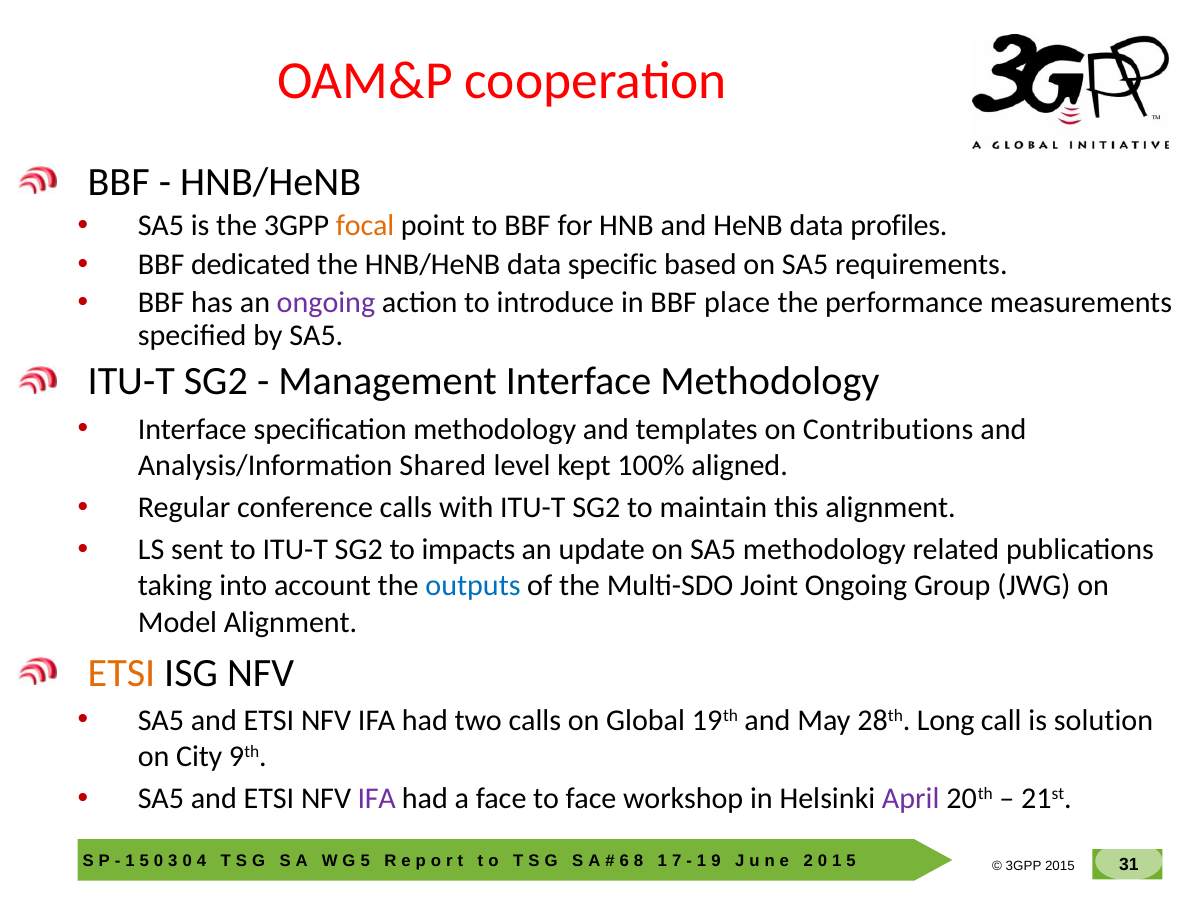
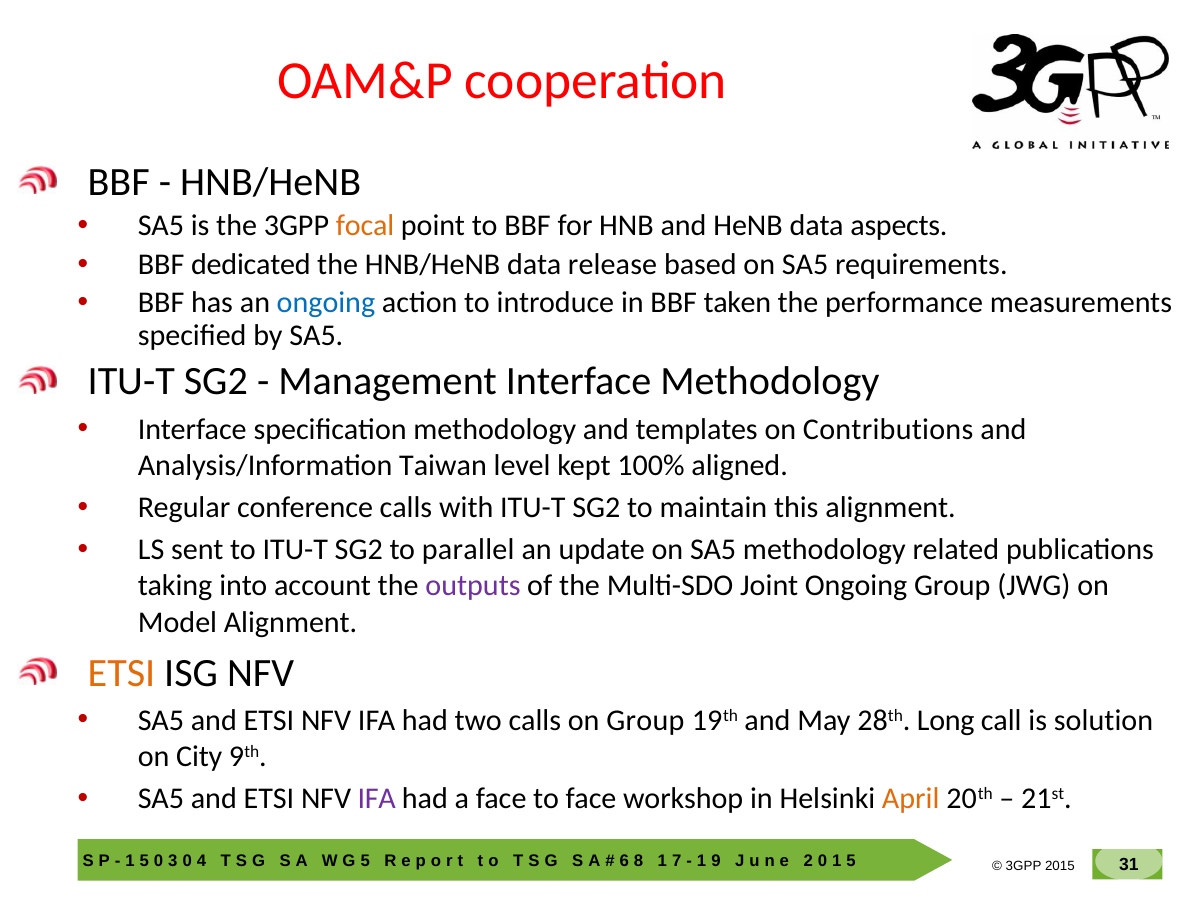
profiles: profiles -> aspects (899, 226)
specific: specific -> release (613, 264)
ongoing colour: purple -> blue (326, 303)
place: place -> taken (737, 303)
Shared: Shared -> Taiwan (443, 466)
impacts: impacts -> parallel (468, 550)
outputs colour: blue -> purple (473, 586)
on Global: Global -> Group (645, 720)
April colour: purple -> orange (911, 799)
